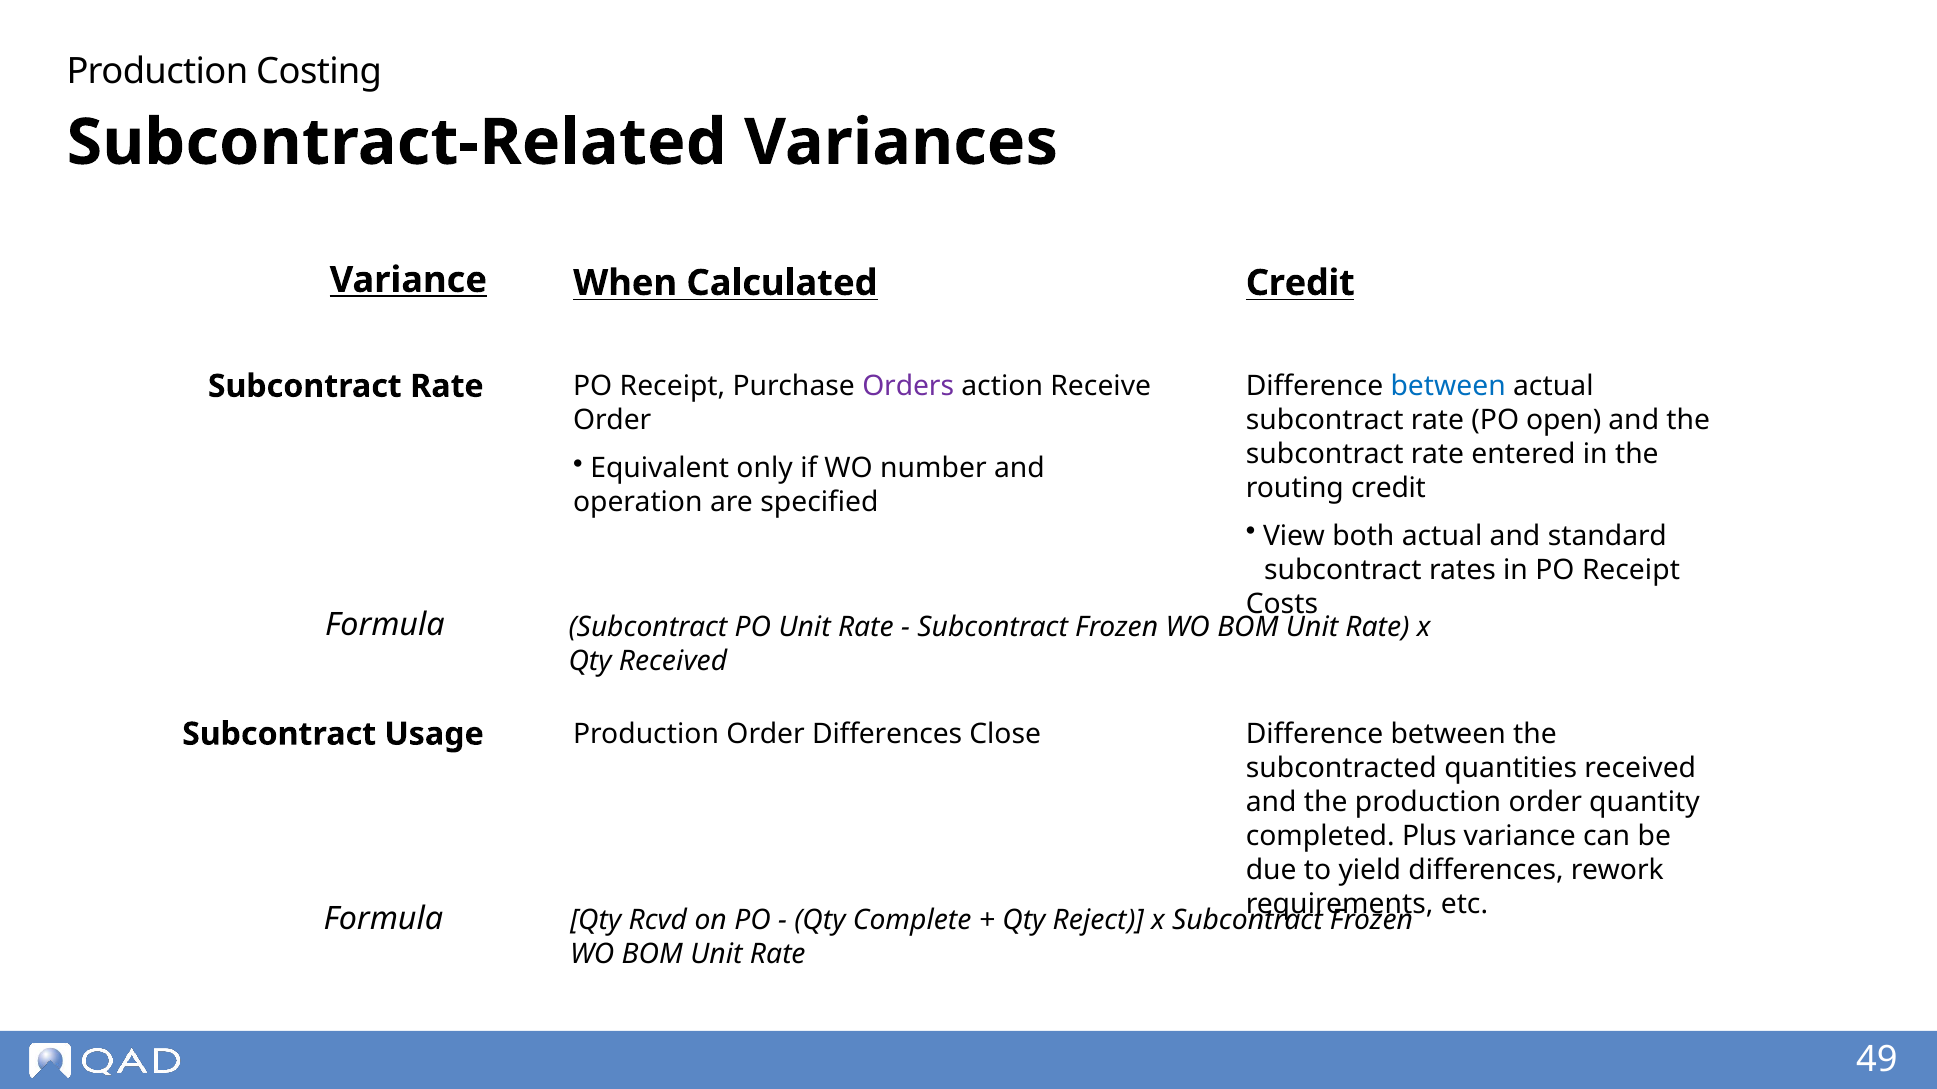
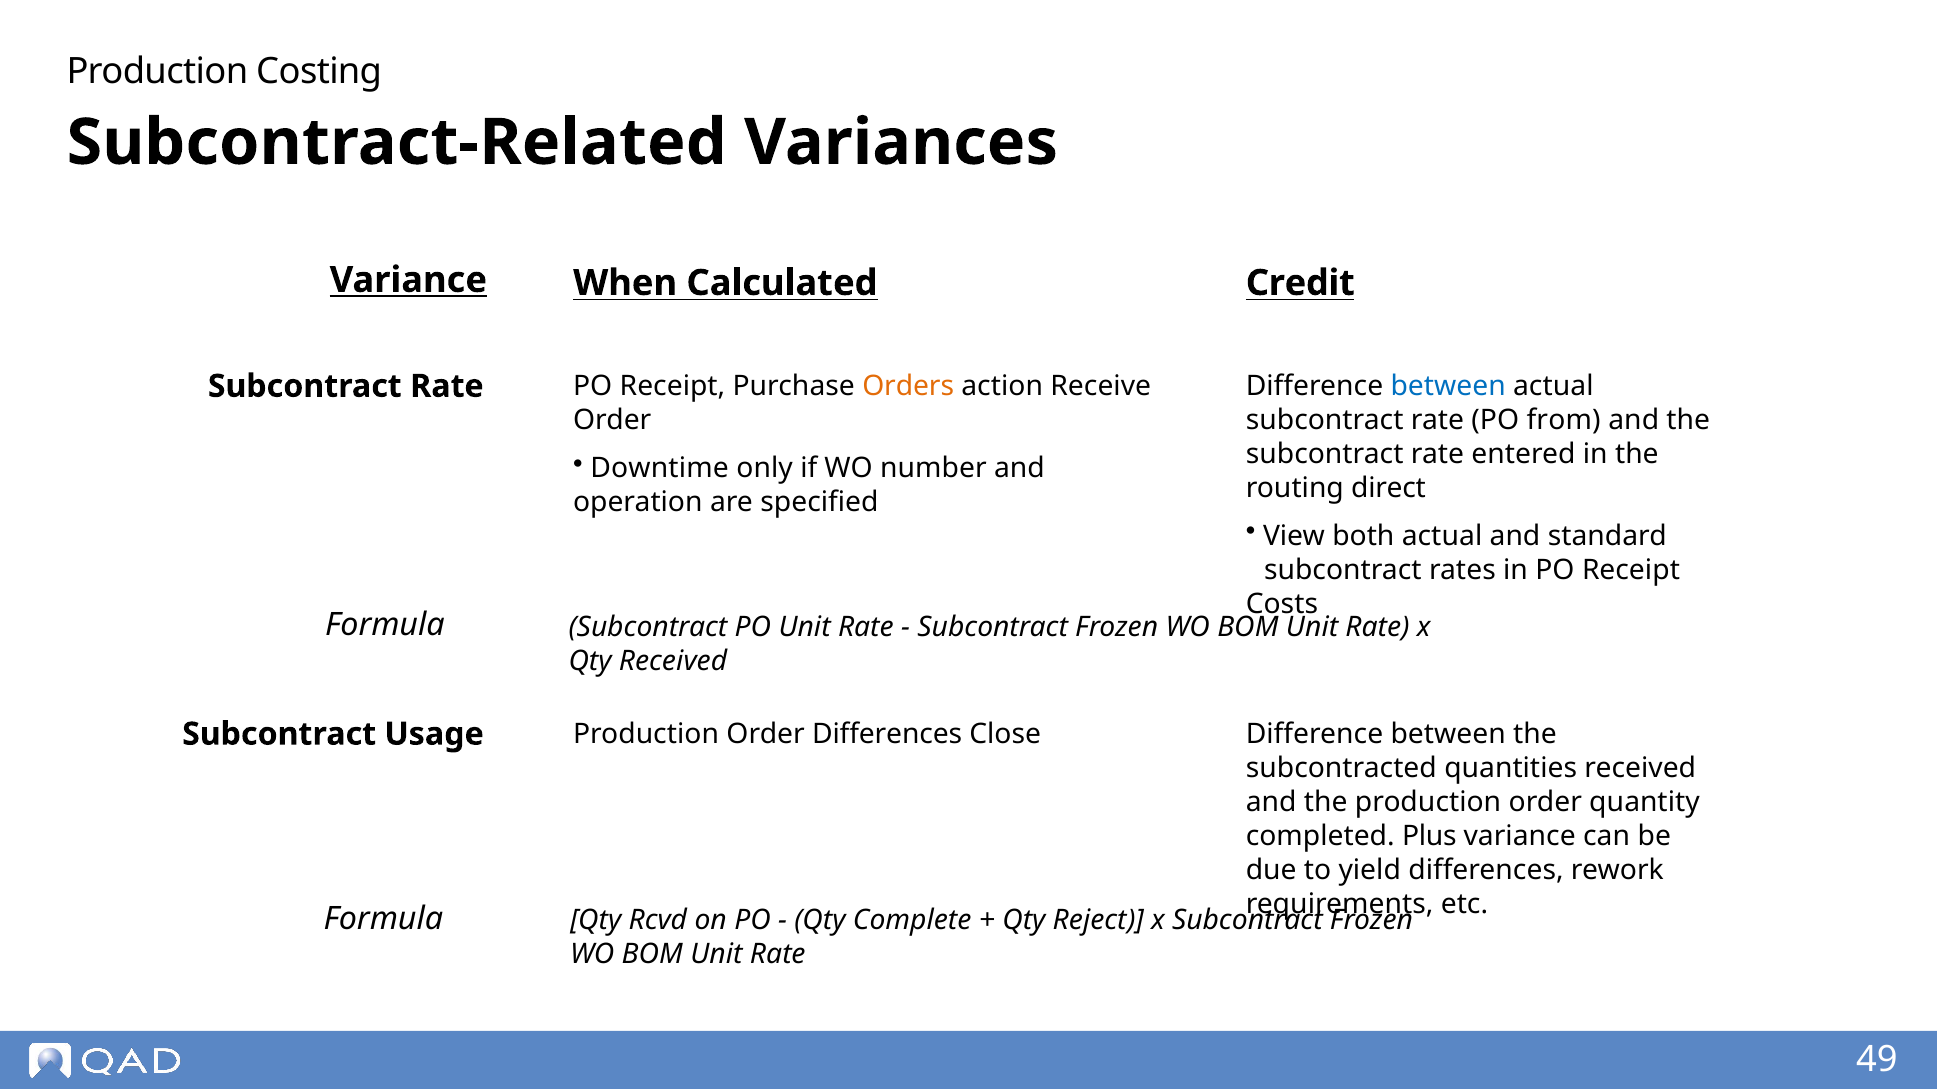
Orders colour: purple -> orange (908, 387)
open: open -> from (1564, 421)
Equivalent: Equivalent -> Downtime (660, 469)
routing credit: credit -> direct (1389, 488)
